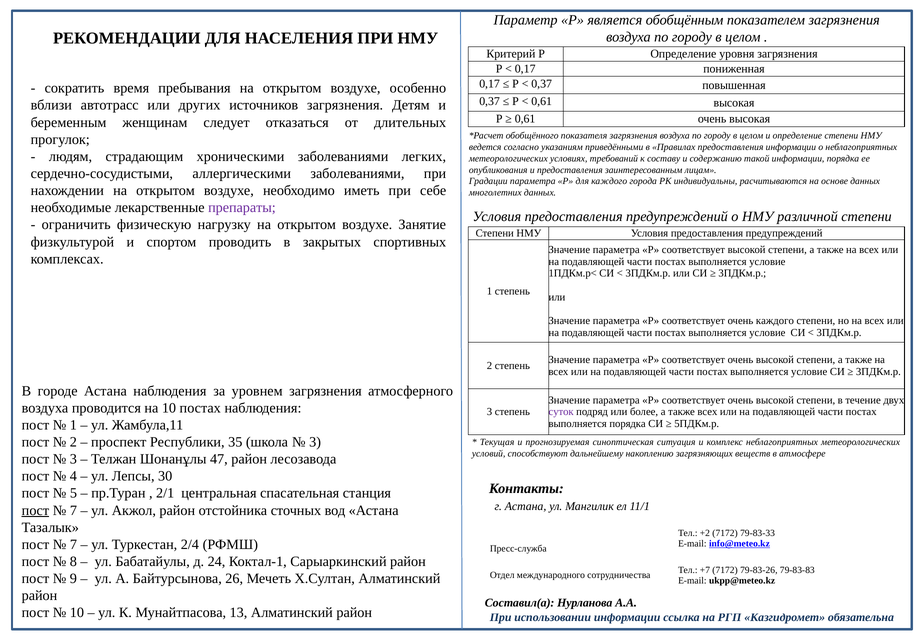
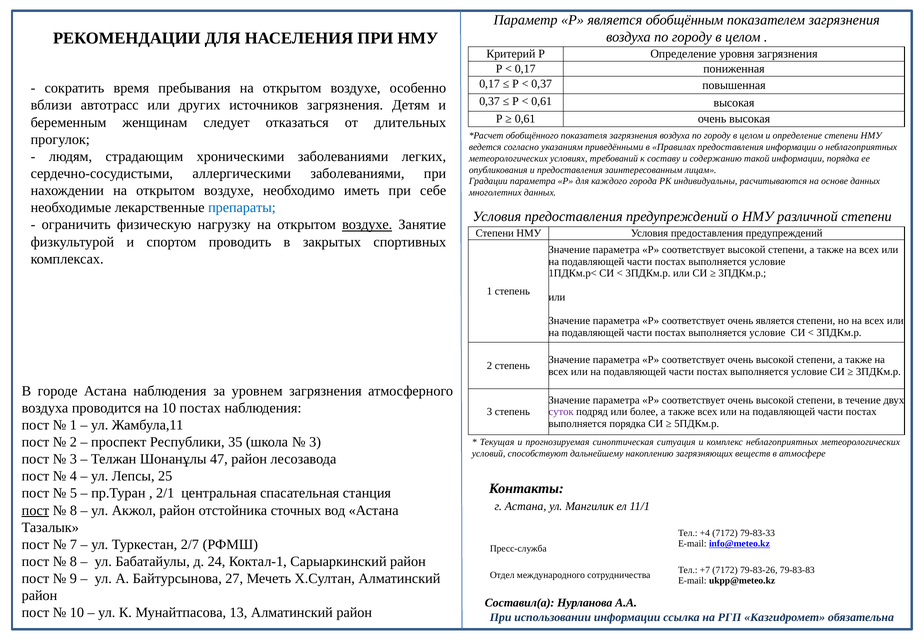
препараты colour: purple -> blue (242, 208)
воздухе underline: none -> present (367, 225)
очень каждого: каждого -> является (775, 321)
30: 30 -> 25 (165, 476)
7: 7 -> 8 (73, 510)
+2: +2 -> +4 (705, 533)
2/4: 2/4 -> 2/7 (190, 544)
26: 26 -> 27 (234, 578)
